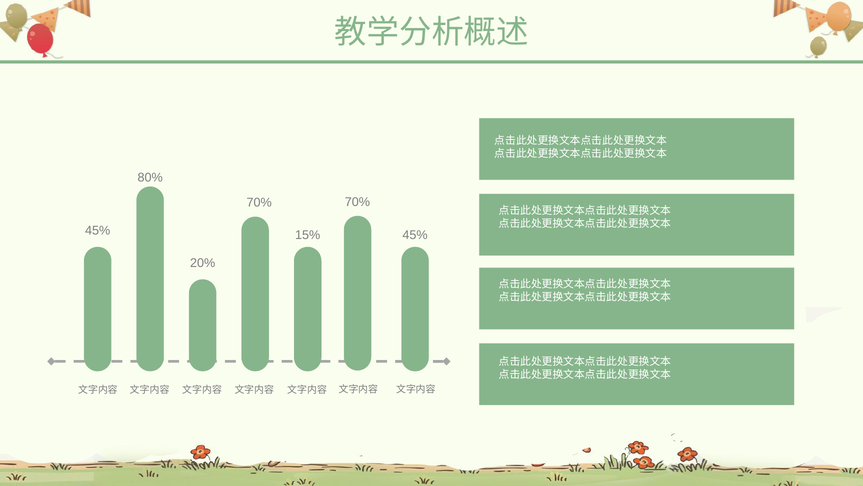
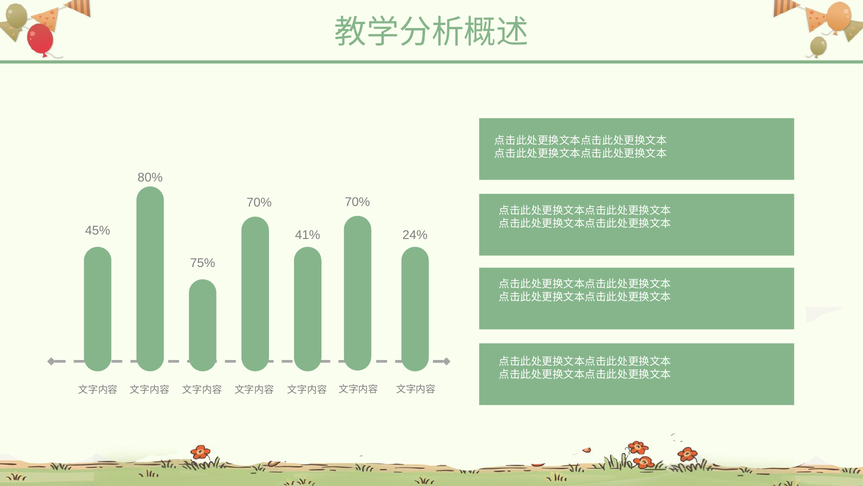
15%: 15% -> 41% (308, 235)
45%: 45% -> 24% (415, 235)
20%: 20% -> 75% (203, 263)
